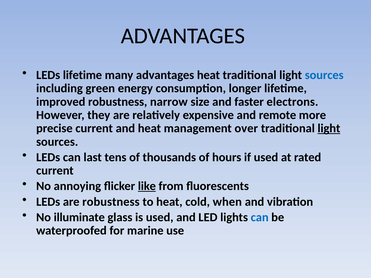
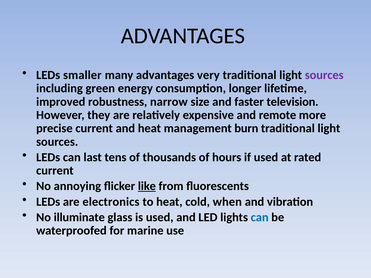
LEDs lifetime: lifetime -> smaller (82, 75)
advantages heat: heat -> very (208, 75)
sources colour: blue -> purple (324, 75)
electrons: electrons -> television (293, 102)
over: over -> burn (246, 128)
light underline: present -> none (329, 128)
are robustness: robustness -> electronics (111, 202)
